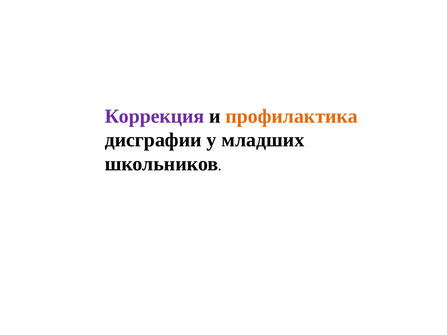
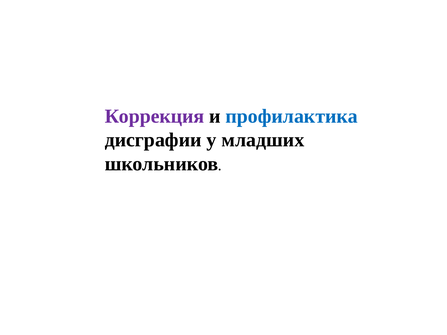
профилактика colour: orange -> blue (292, 116)
